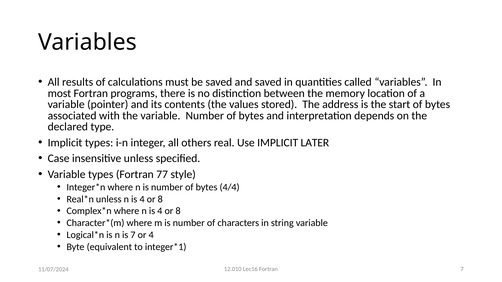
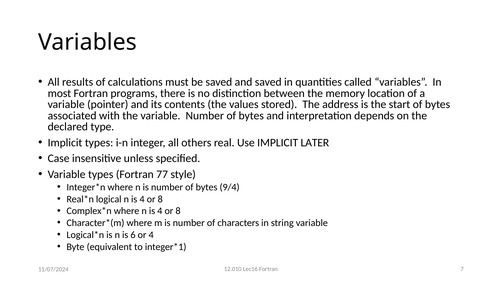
4/4: 4/4 -> 9/4 (230, 187)
unless: unless -> logical (109, 199)
is 7: 7 -> 6 (133, 235)
